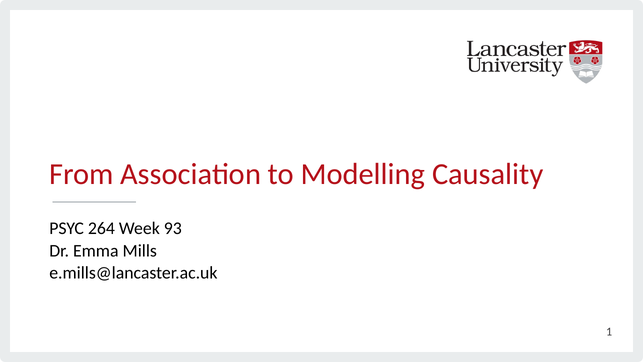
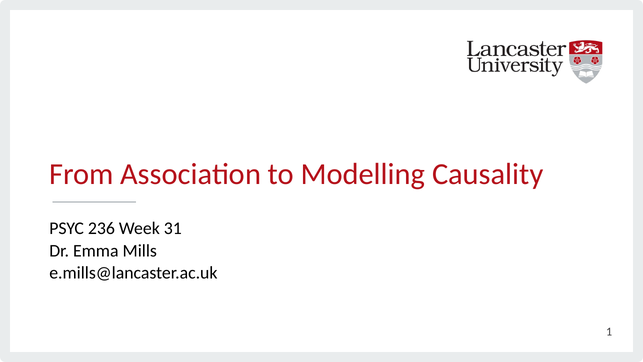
264: 264 -> 236 (101, 228)
93: 93 -> 31 (173, 228)
